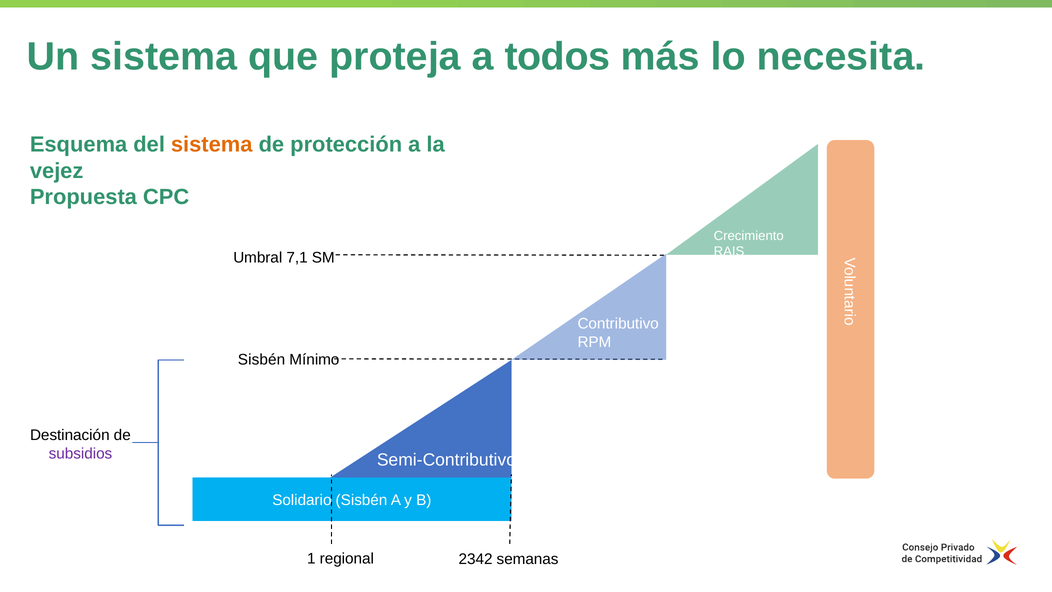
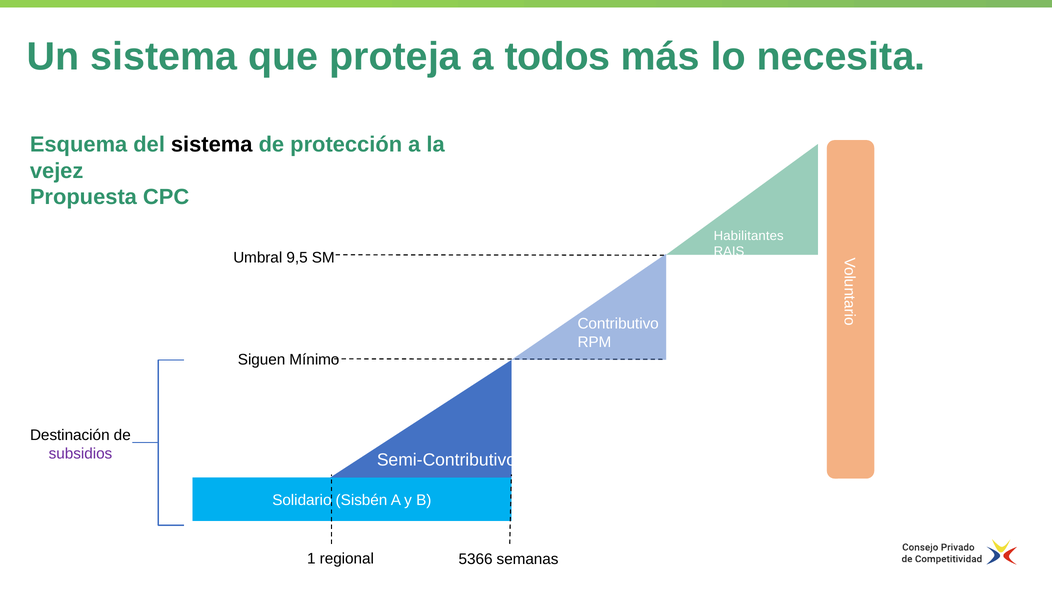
sistema colour: orange -> black (212, 145)
Crecimiento: Crecimiento -> Habilitantes (749, 236)
7,1: 7,1 -> 9,5 (297, 258)
Sisbén: Sisbén -> Siguen (262, 359)
2342: 2342 -> 5366 (476, 559)
